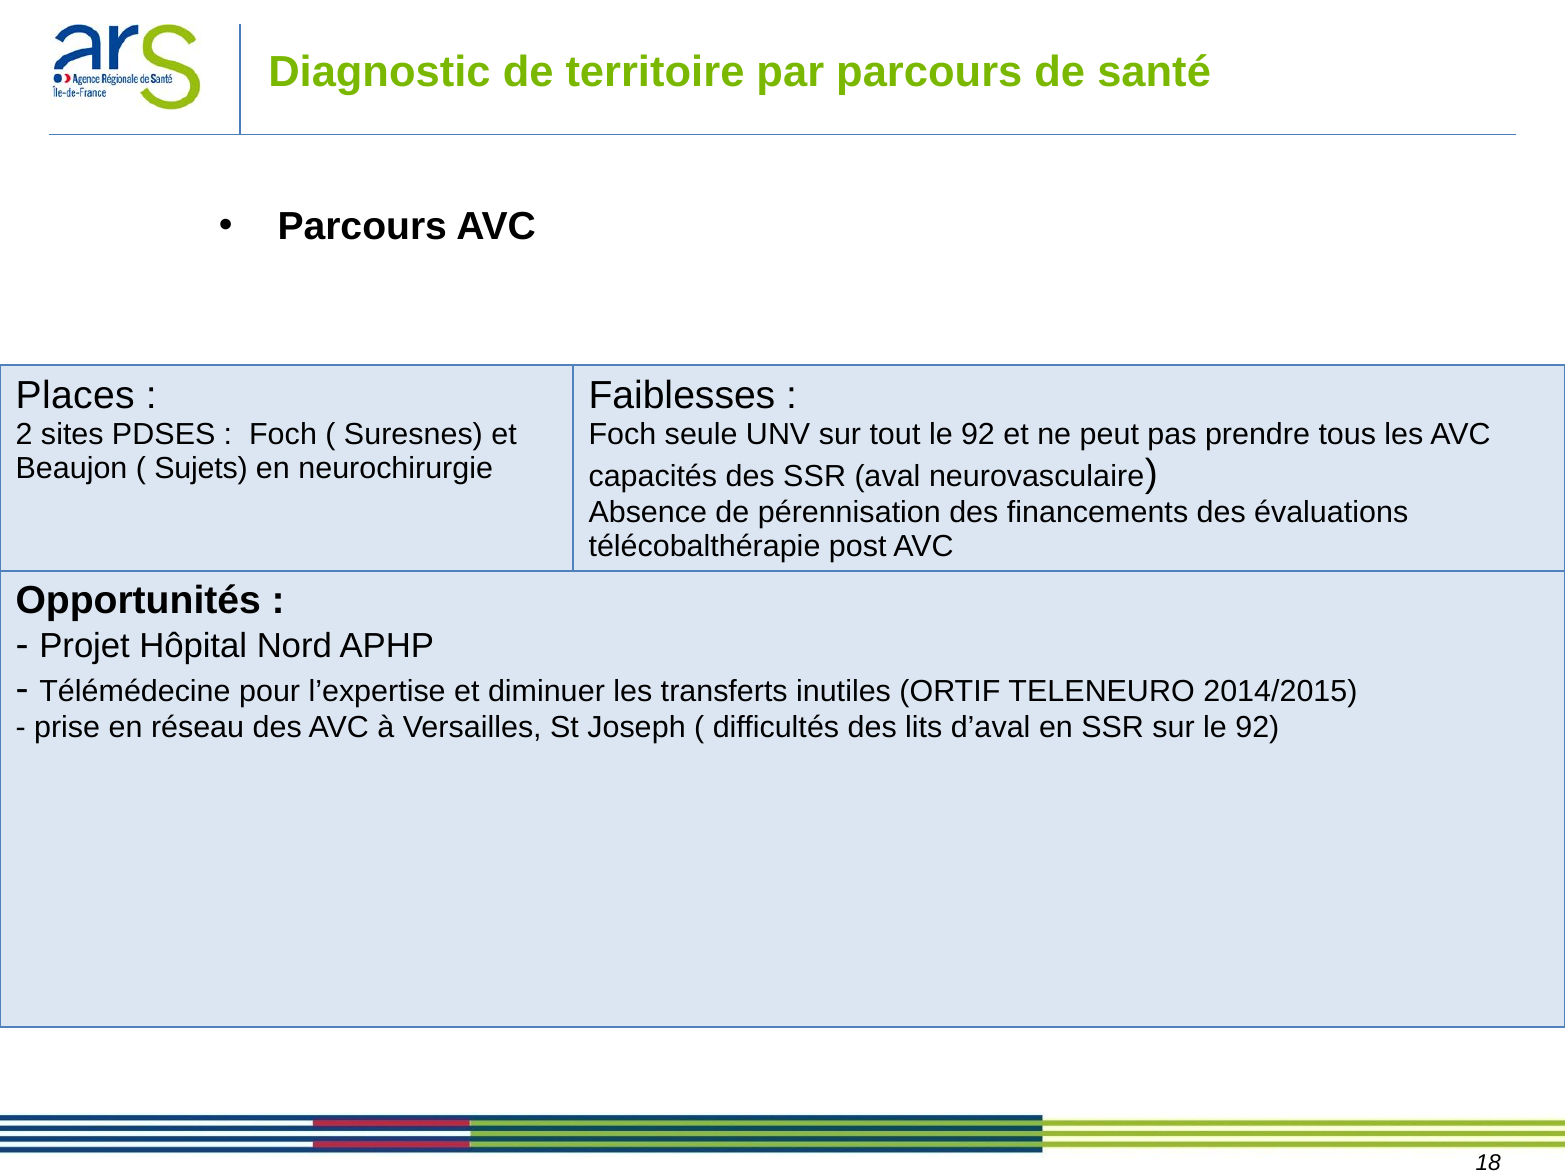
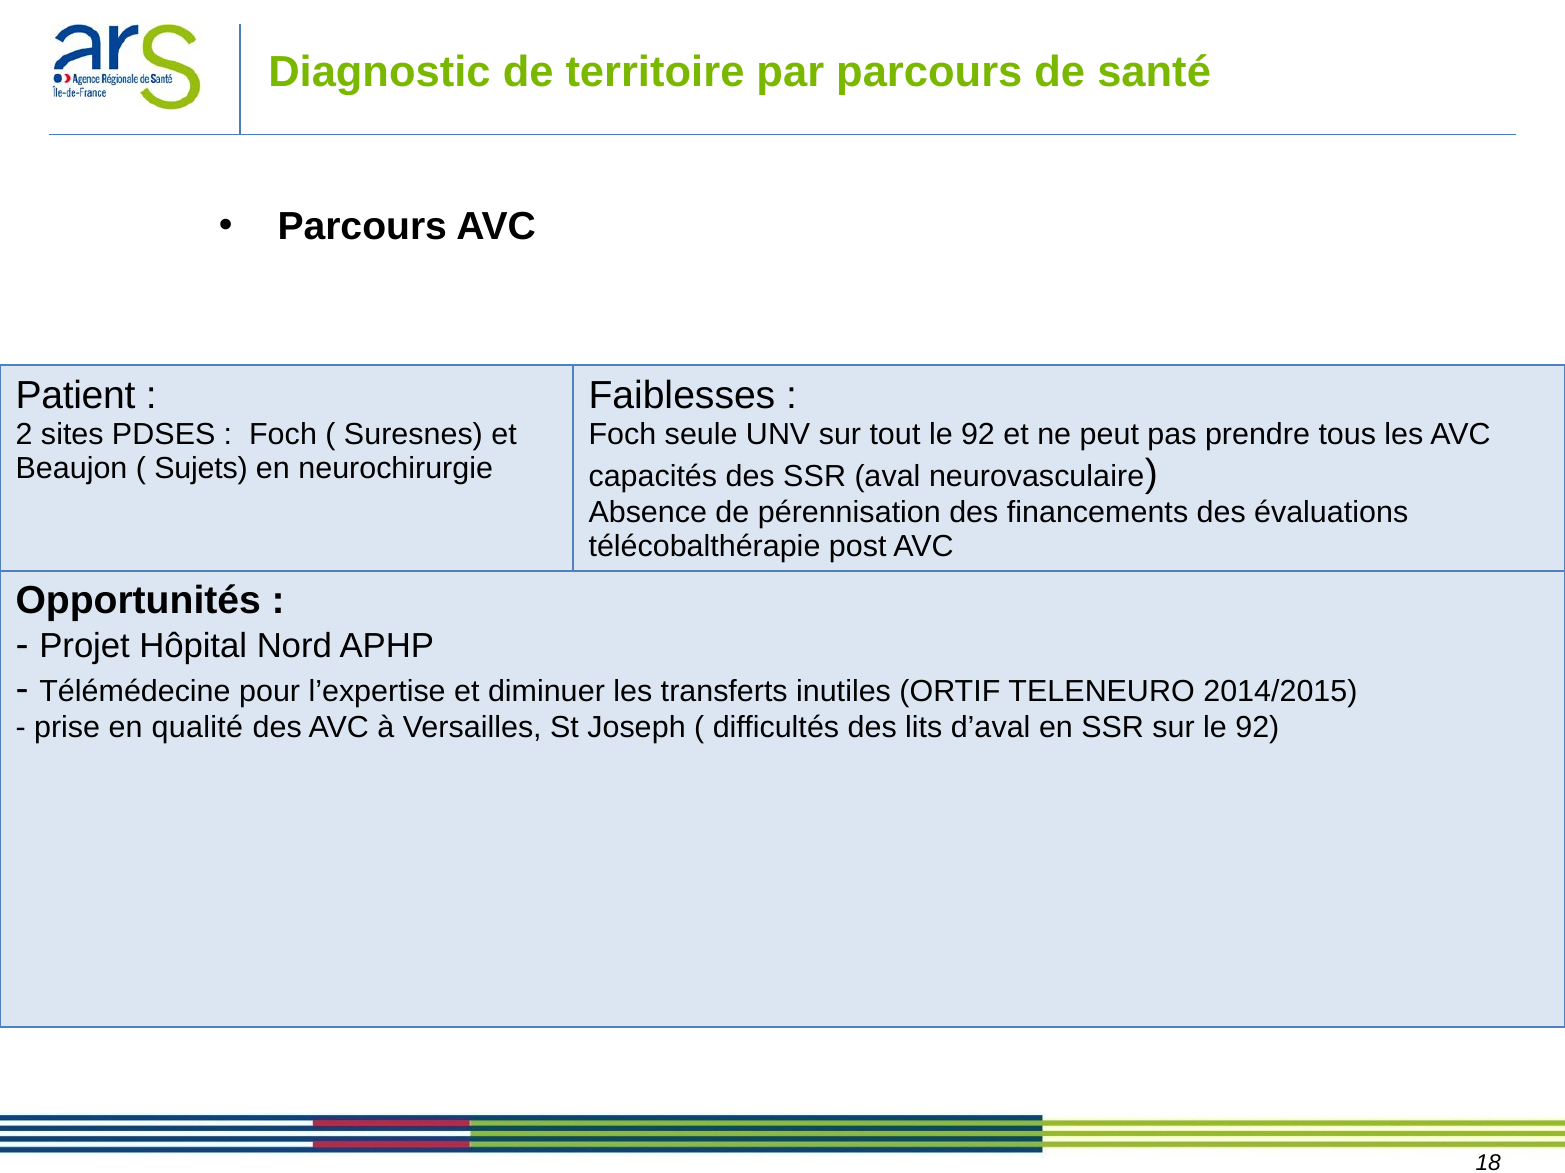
Places: Places -> Patient (76, 395)
réseau: réseau -> qualité (197, 728)
